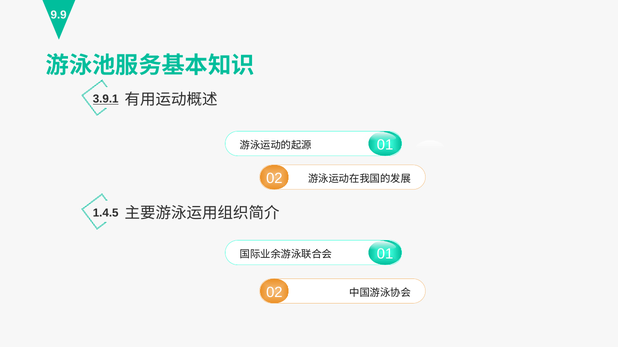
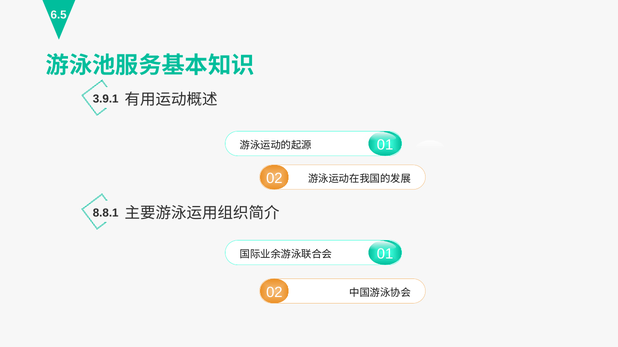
9.9: 9.9 -> 6.5 (59, 15)
3.9.1 underline: present -> none (106, 99)
1.4.5: 1.4.5 -> 8.8.1 (106, 213)
